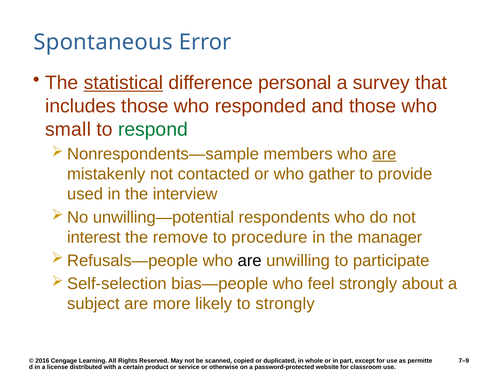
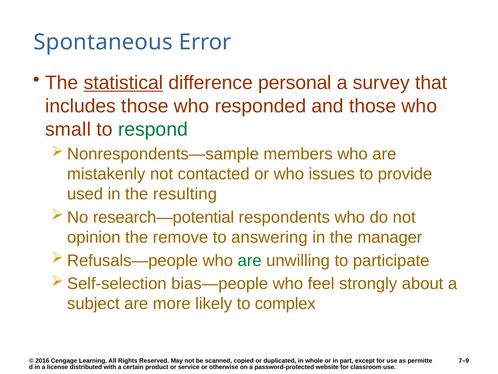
are underline: present -> none (384, 154)
gather: gather -> issues (332, 174)
interview: interview -> resulting (185, 194)
unwilling—potential: unwilling—potential -> research—potential (163, 217)
interest: interest -> opinion (94, 237)
procedure: procedure -> answering (269, 237)
are colour: black -> green (250, 260)
to strongly: strongly -> complex (285, 303)
